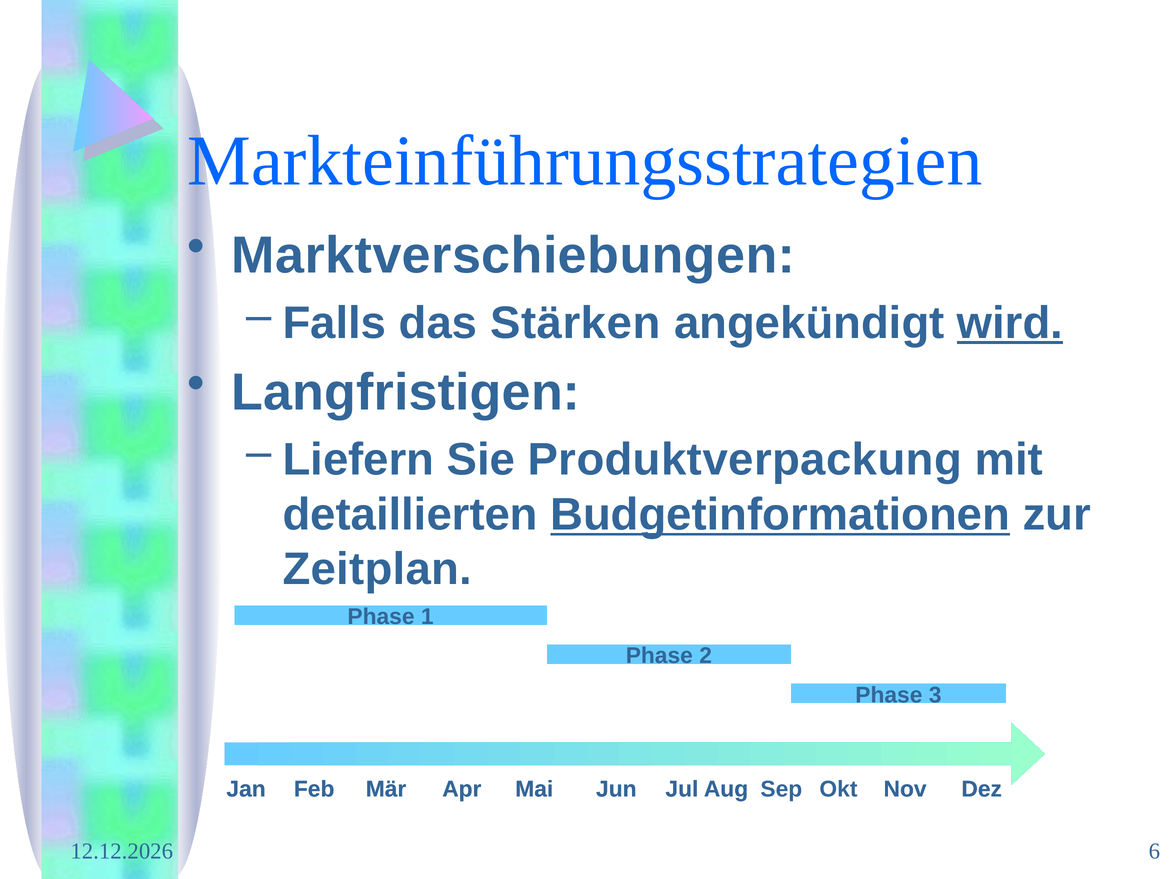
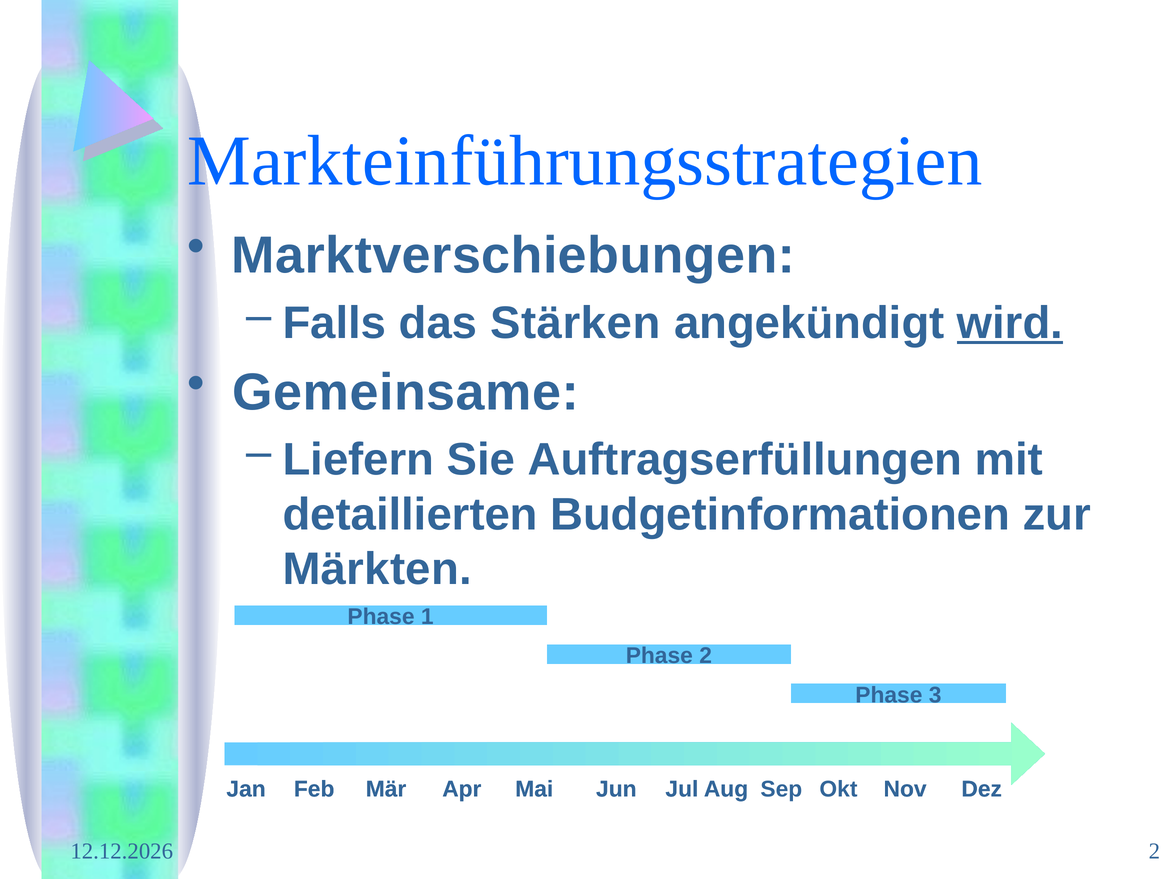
Langfristigen: Langfristigen -> Gemeinsame (406, 393)
Produktverpackung: Produktverpackung -> Auftragserfüllungen (745, 460)
Budgetinformationen underline: present -> none (780, 515)
Zeitplan: Zeitplan -> Märkten (377, 569)
6: 6 -> 2 (1154, 851)
